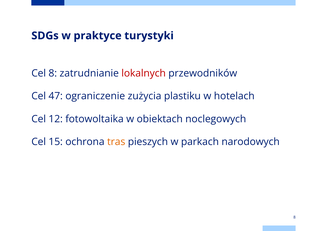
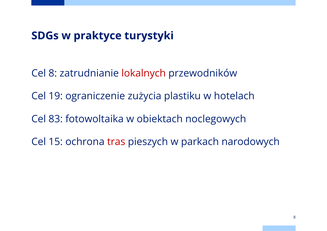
47: 47 -> 19 (56, 96)
12: 12 -> 83 (56, 119)
tras colour: orange -> red (116, 142)
